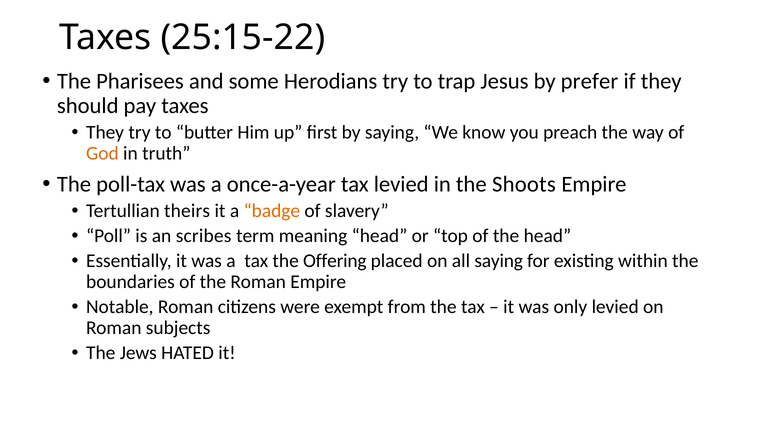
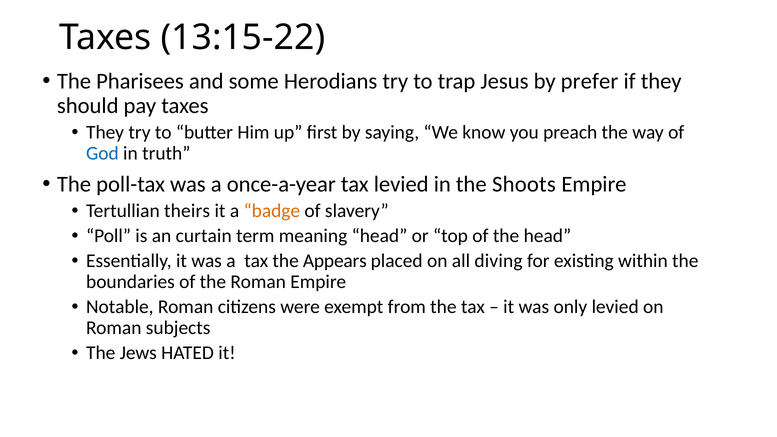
25:15-22: 25:15-22 -> 13:15-22 (243, 37)
God colour: orange -> blue (102, 153)
scribes: scribes -> curtain (204, 236)
Offering: Offering -> Appears (335, 261)
all saying: saying -> diving (498, 261)
